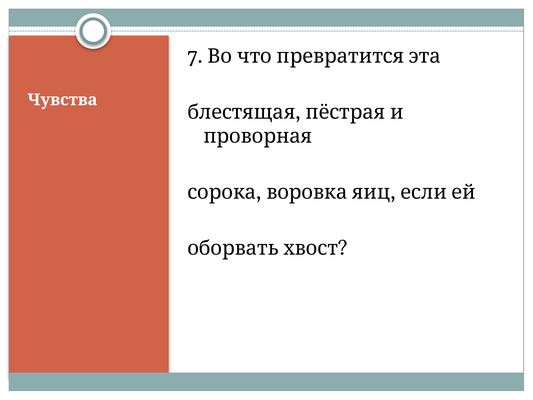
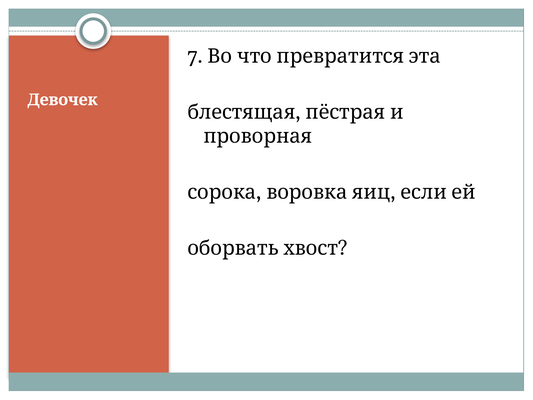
Чувства: Чувства -> Девочек (63, 100)
